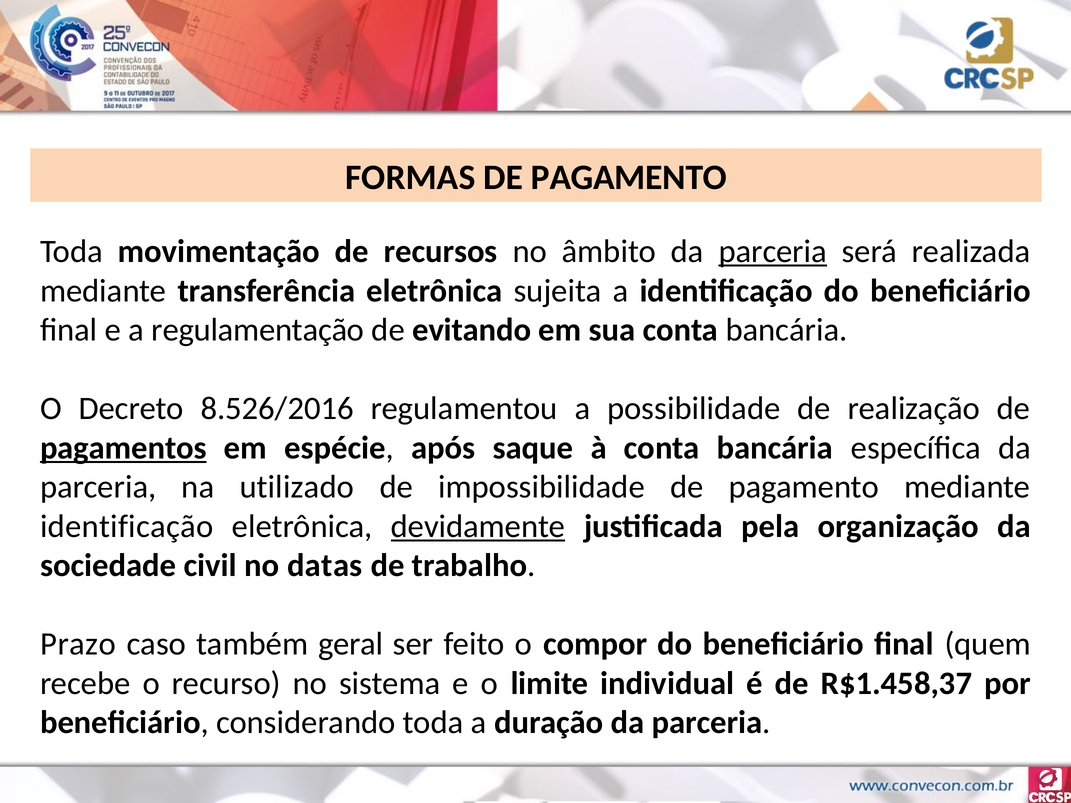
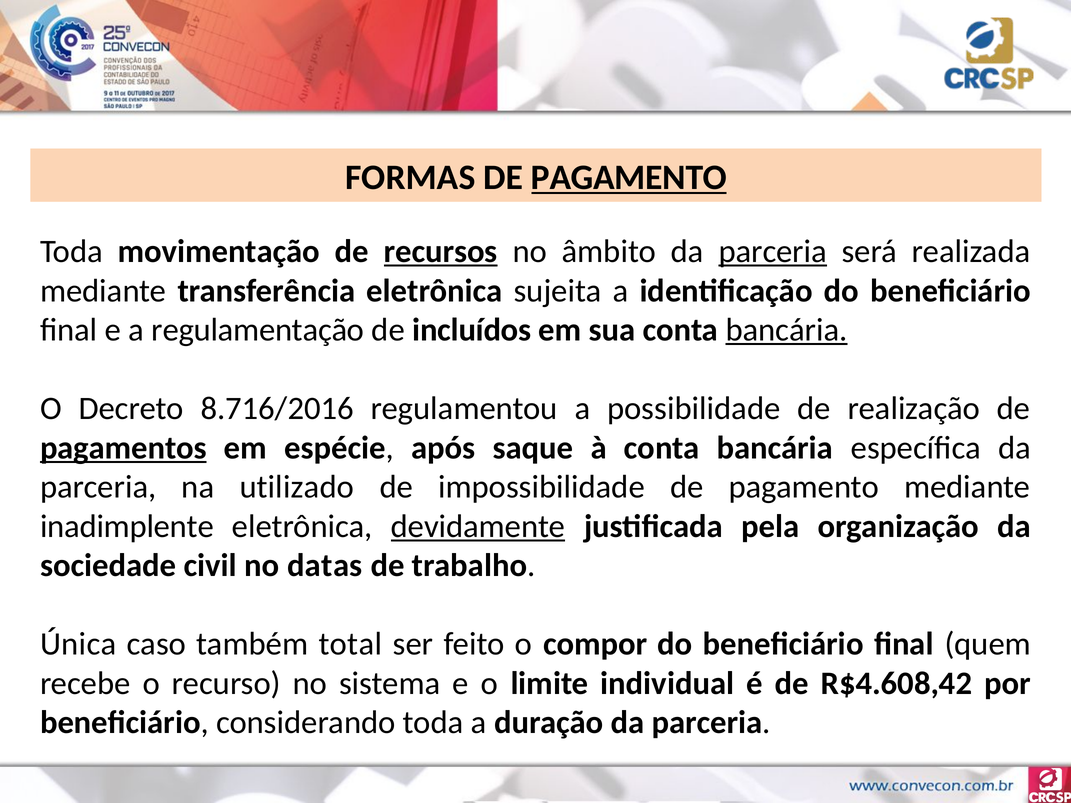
PAGAMENTO underline: none -> present (629, 178)
recursos underline: none -> present (441, 252)
evitando: evitando -> incluídos (472, 330)
bancária underline: none -> present (787, 330)
8.526/2016: 8.526/2016 -> 8.716/2016 (277, 409)
identificação: identificação -> inadimplente (127, 527)
Prazo: Prazo -> Única (78, 644)
geral: geral -> total (350, 644)
R$1.458,37: R$1.458,37 -> R$4.608,42 (896, 684)
